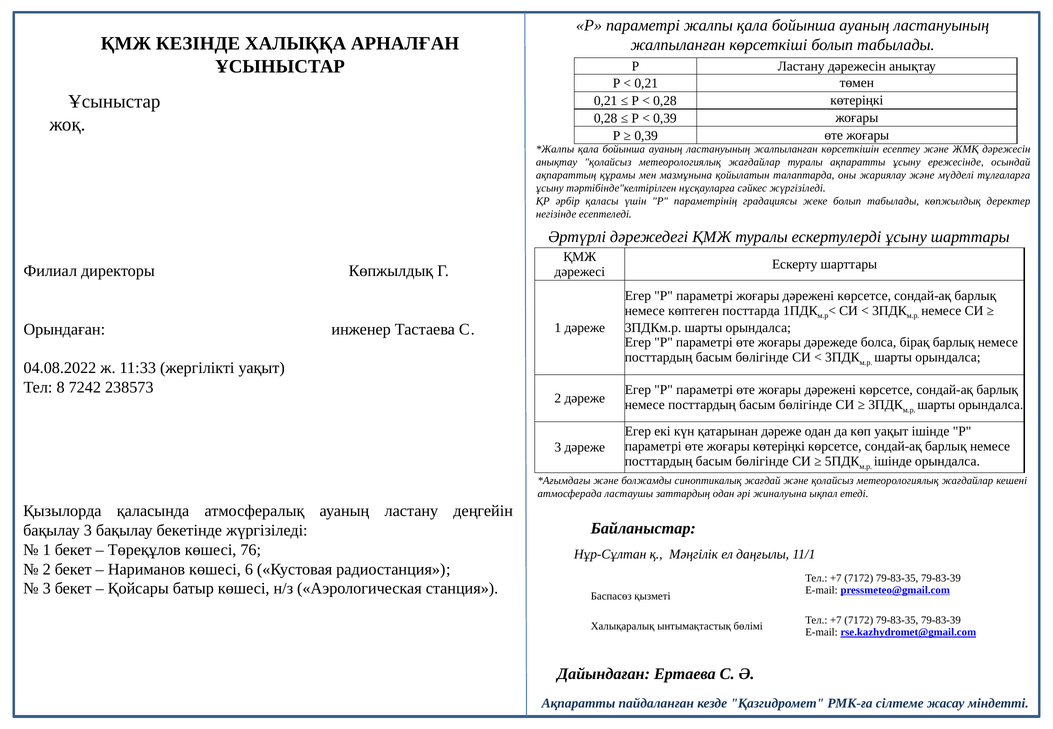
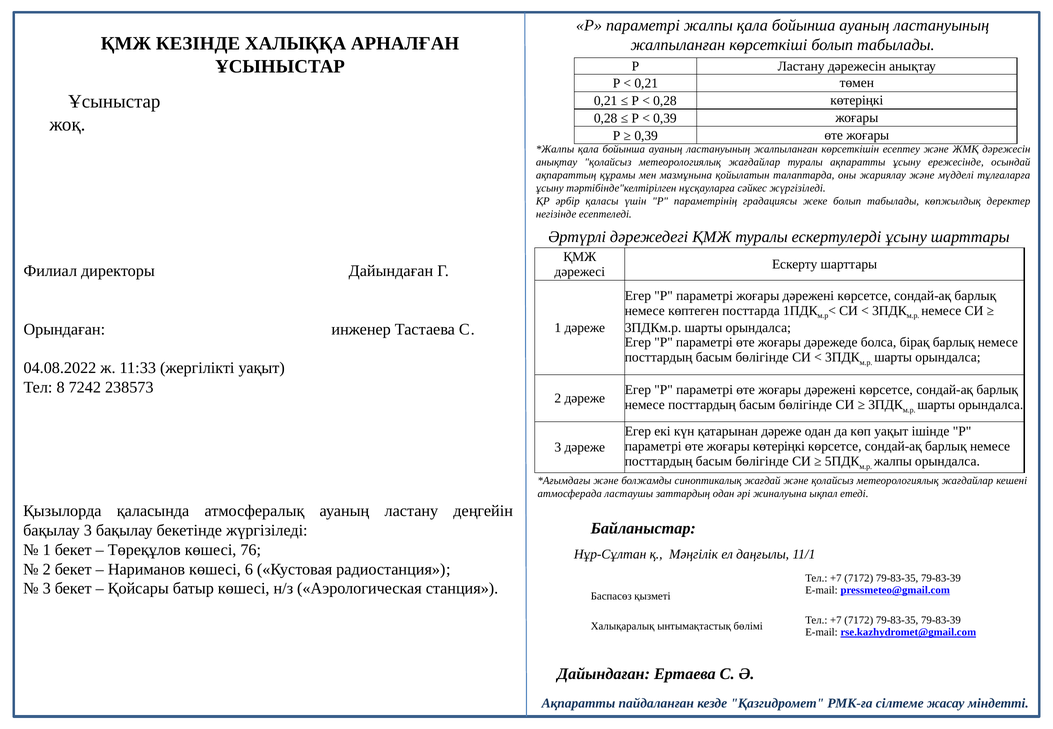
директоры Көпжылдық: Көпжылдық -> Дайындаған (391, 271)
ішінде: ішінде -> жалпы (893, 461)
